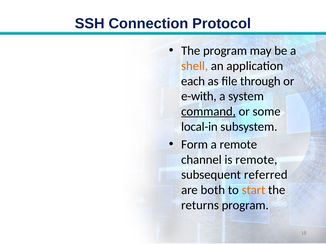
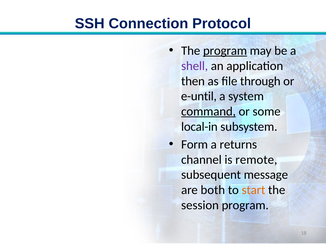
program underline: none -> present (225, 51)
shell colour: orange -> purple (195, 66)
each: each -> then (193, 81)
e-with: e-with -> e-until (199, 97)
a remote: remote -> returns (238, 145)
referred: referred -> message (266, 175)
returns: returns -> session (200, 206)
